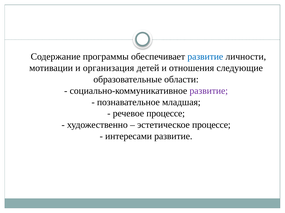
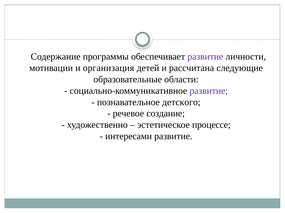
развитие colour: blue -> purple (205, 57)
отношения: отношения -> рассчитана (192, 68)
младшая: младшая -> детского (181, 102)
речевое процессе: процессе -> создание (166, 114)
